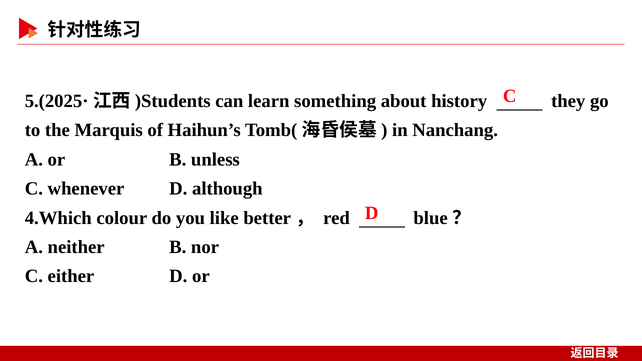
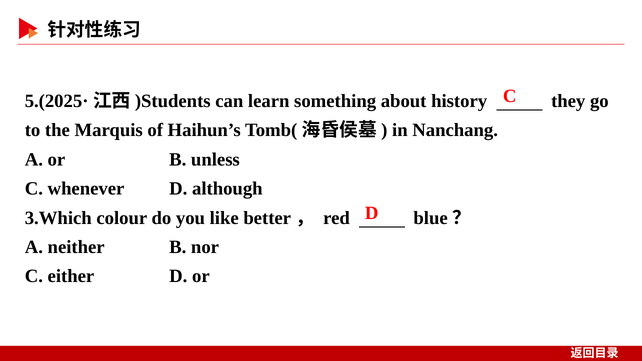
4.Which: 4.Which -> 3.Which (58, 218)
